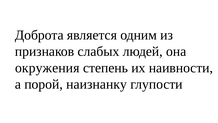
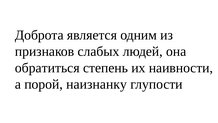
окружения: окружения -> обратиться (47, 68)
